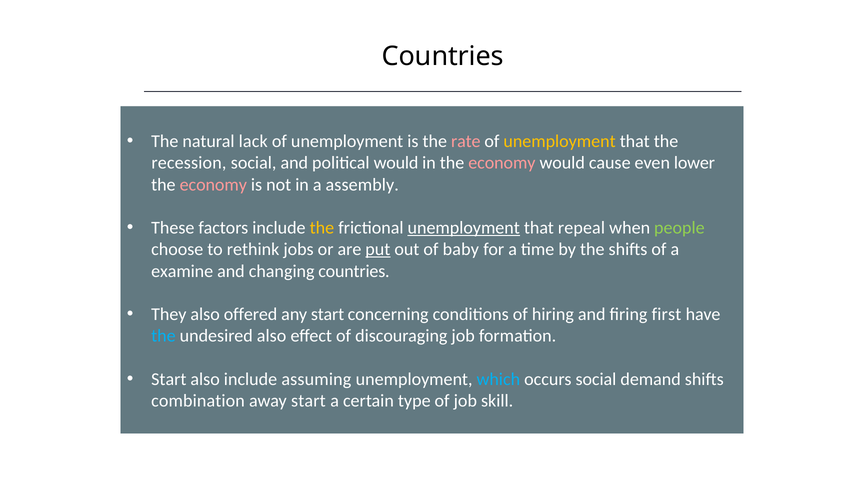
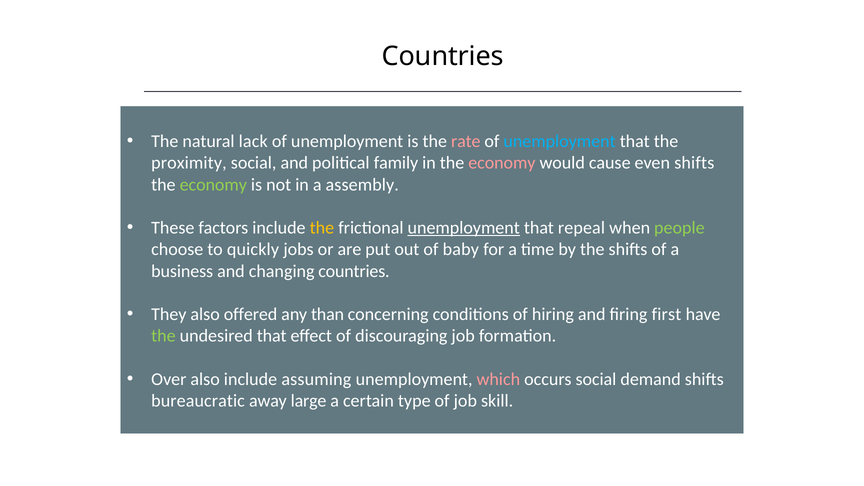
unemployment colour: yellow -> light blue (560, 141)
recession: recession -> proximity (189, 163)
political would: would -> family (396, 163)
even lower: lower -> shifts (694, 163)
economy colour: pink -> light green (213, 185)
rethink: rethink -> quickly (253, 249)
put underline: present -> none (378, 249)
examine: examine -> business (182, 271)
any start: start -> than (328, 314)
the colour: light blue -> light green (163, 336)
undesired also: also -> that (272, 336)
Start: Start -> Over (169, 379)
which colour: light blue -> pink (498, 379)
combination: combination -> bureaucratic (198, 401)
away start: start -> large (309, 401)
